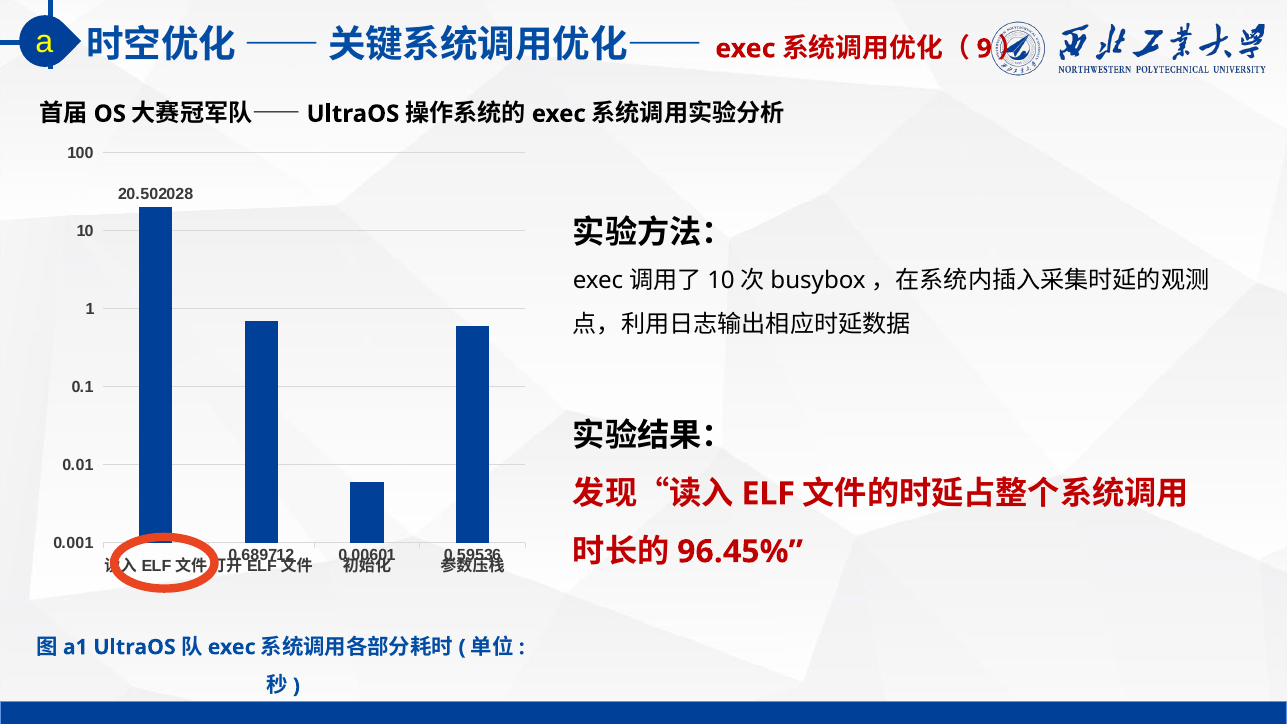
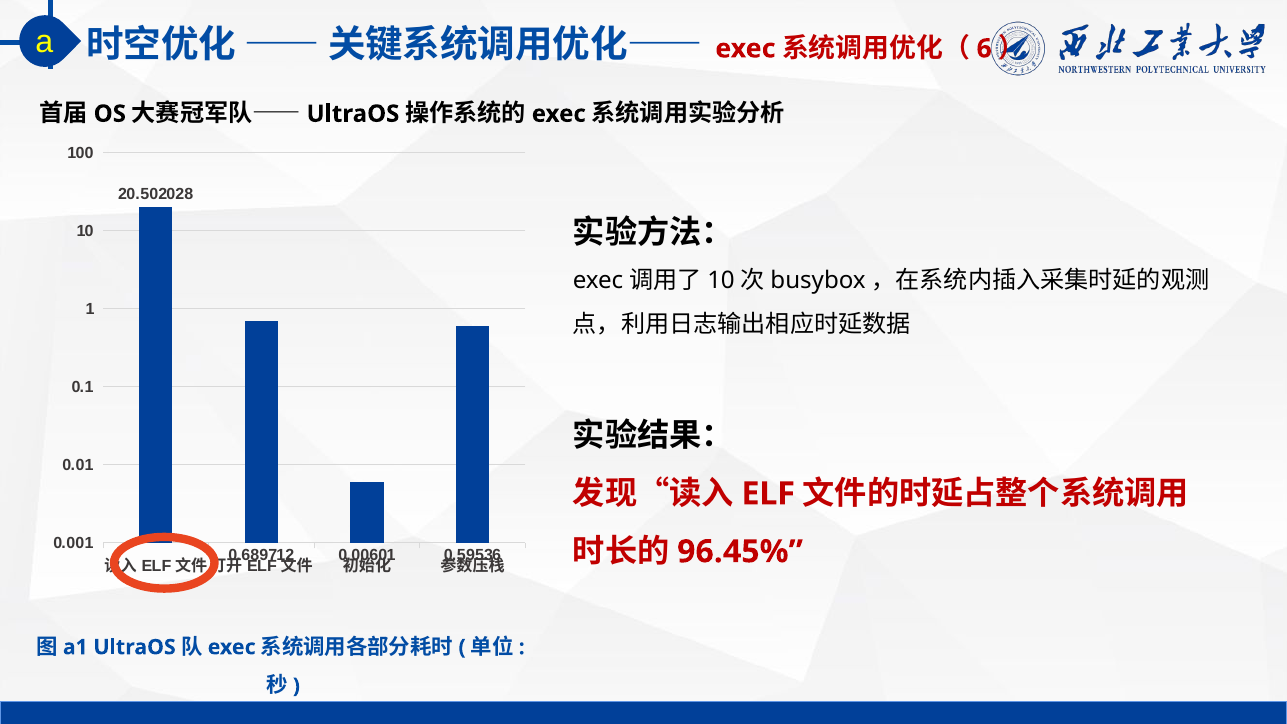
9: 9 -> 6 (984, 49)
